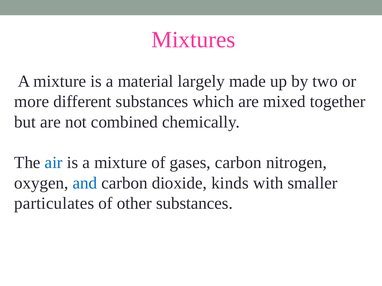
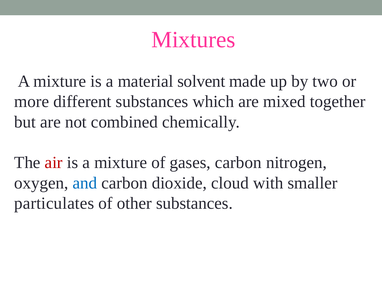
largely: largely -> solvent (201, 81)
air colour: blue -> red (54, 163)
kinds: kinds -> cloud (230, 183)
